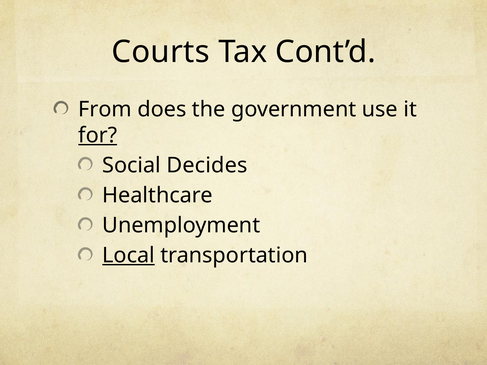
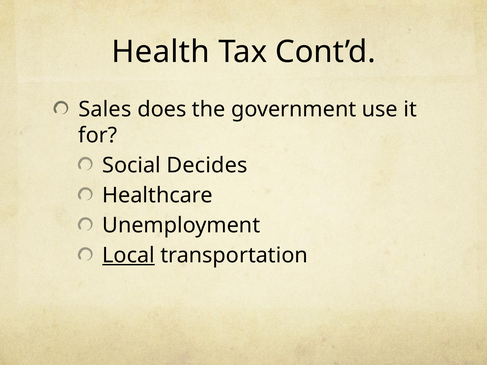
Courts: Courts -> Health (161, 52)
From: From -> Sales (105, 109)
for underline: present -> none (98, 135)
